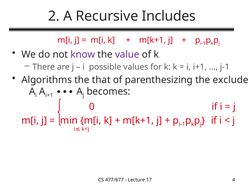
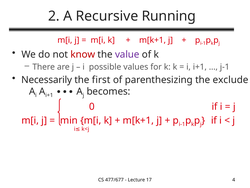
Includes: Includes -> Running (169, 16)
know colour: purple -> red (83, 54)
Algorithms: Algorithms -> Necessarily (47, 80)
that: that -> first (101, 80)
